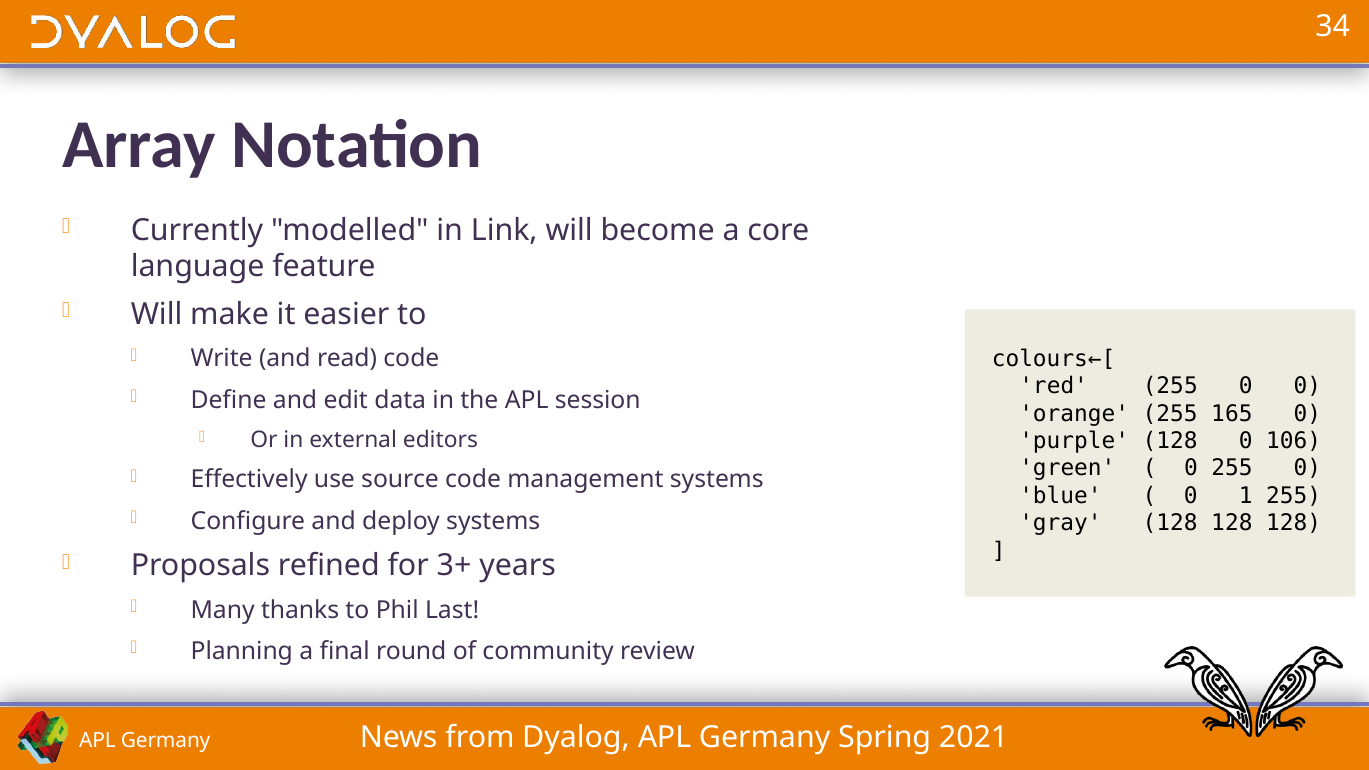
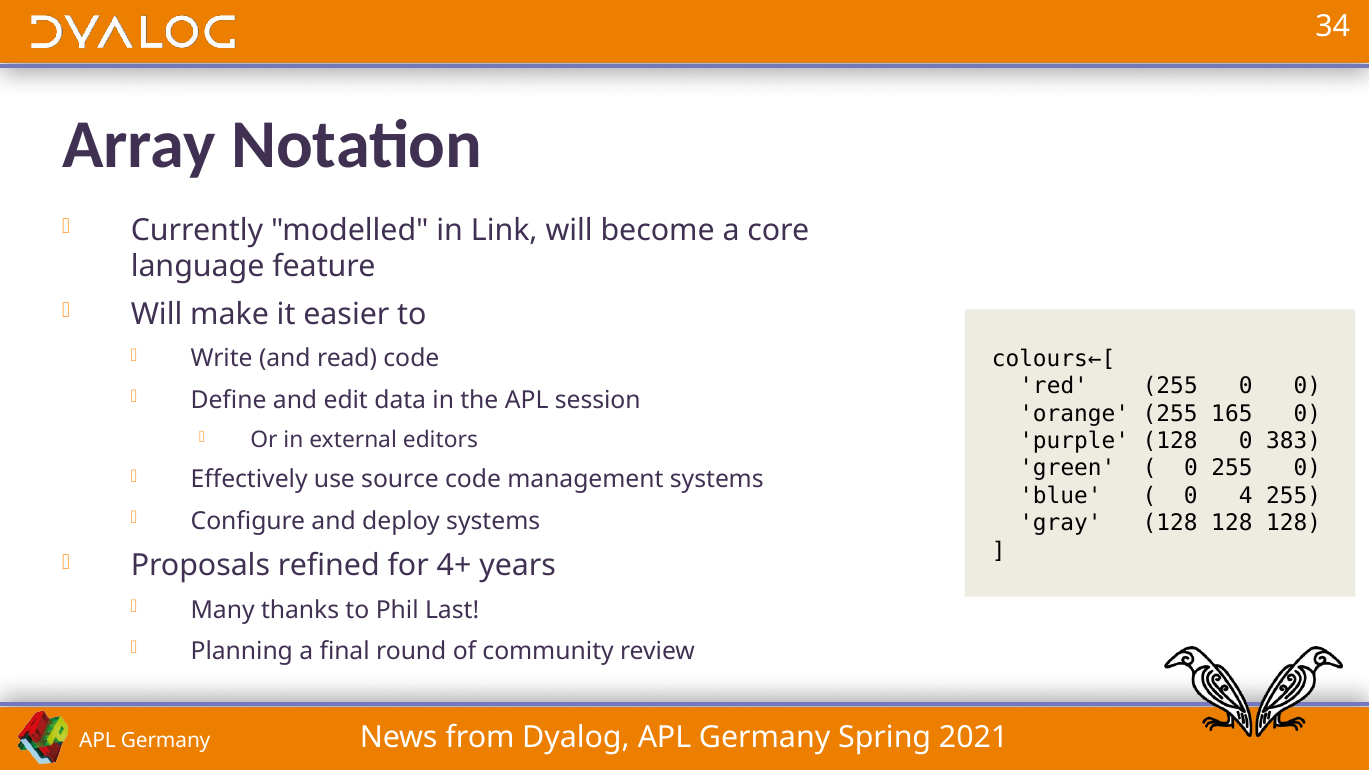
106: 106 -> 383 (1294, 441)
1: 1 -> 4 (1246, 496)
3+: 3+ -> 4+ (454, 566)
